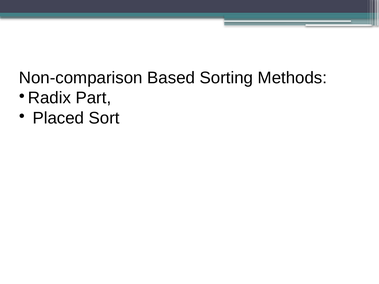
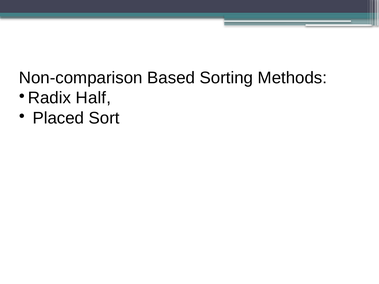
Part: Part -> Half (93, 98)
